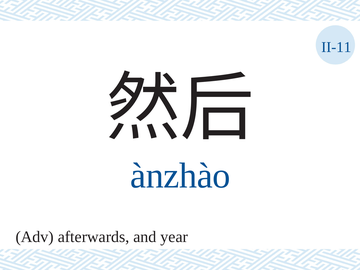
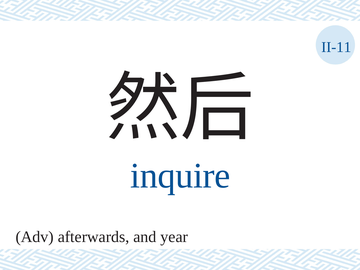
ànzhào: ànzhào -> inquire (180, 176)
